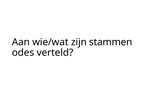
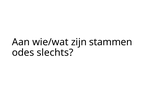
verteld: verteld -> slechts (55, 53)
